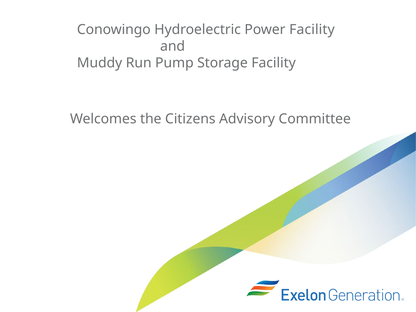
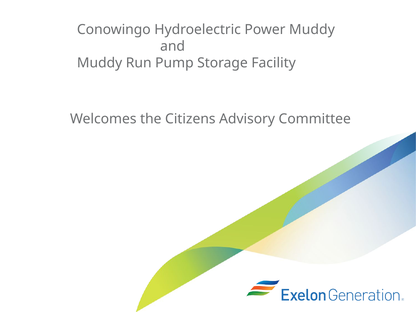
Power Facility: Facility -> Muddy (312, 30)
